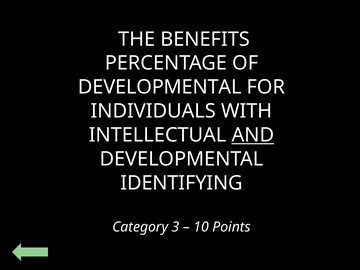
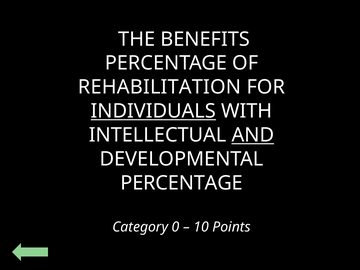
DEVELOPMENTAL: DEVELOPMENTAL -> REHABILITATION (160, 87)
INDIVIDUALS underline: none -> present (153, 111)
IDENTIFYING: IDENTIFYING -> PERCENTAGE (182, 183)
3: 3 -> 0 (176, 227)
